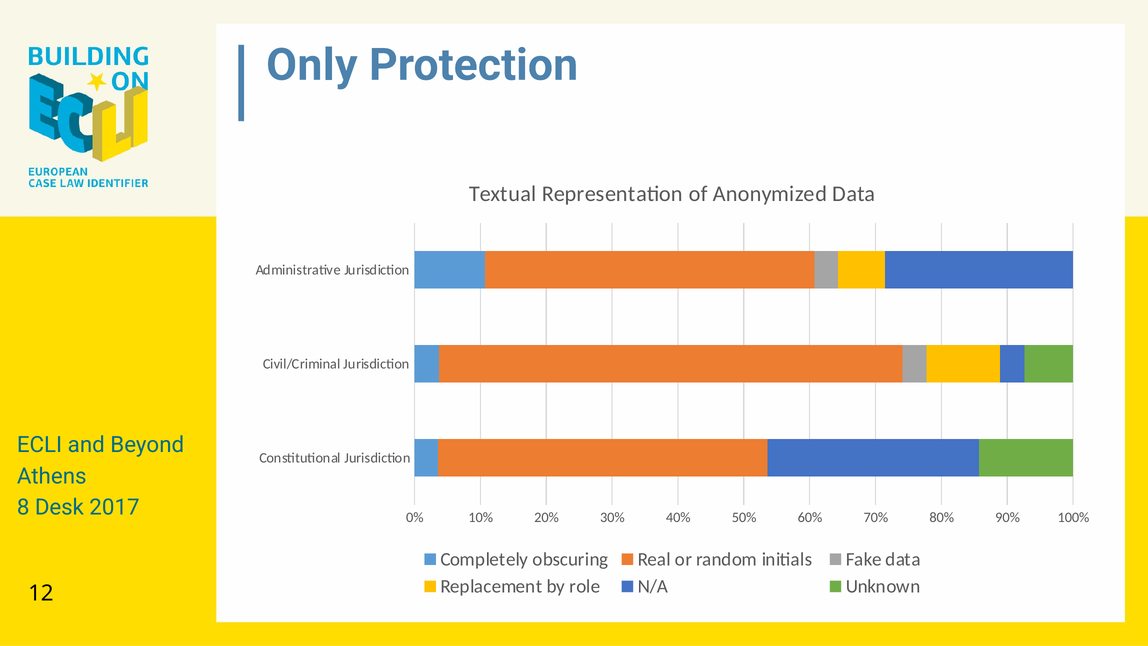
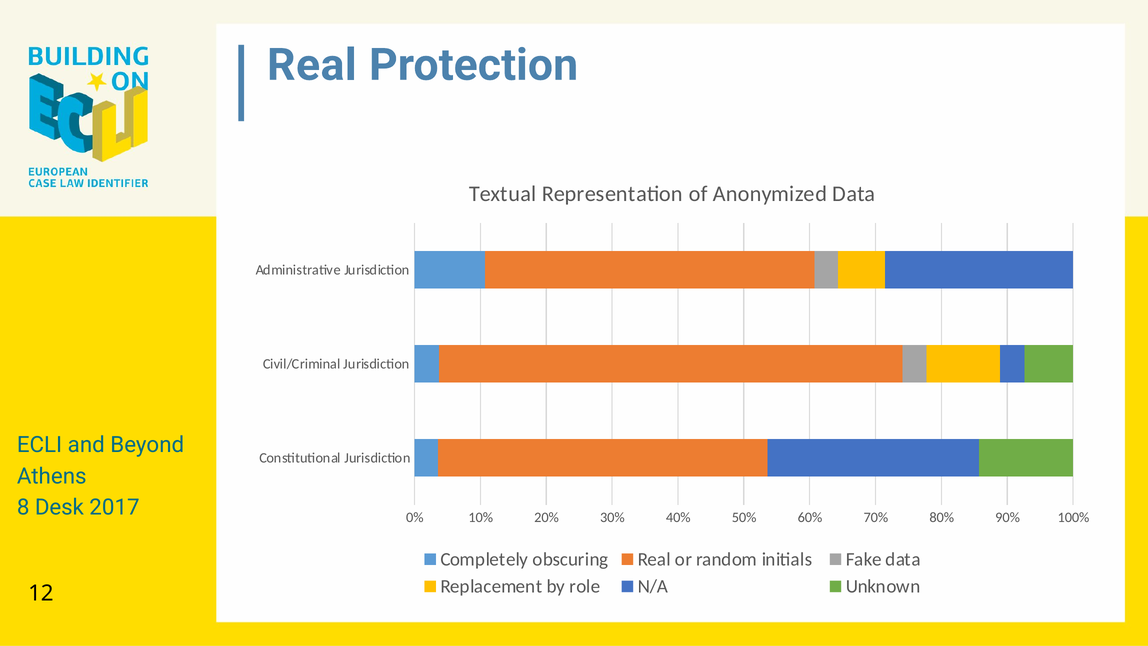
Only: Only -> Real (312, 65)
